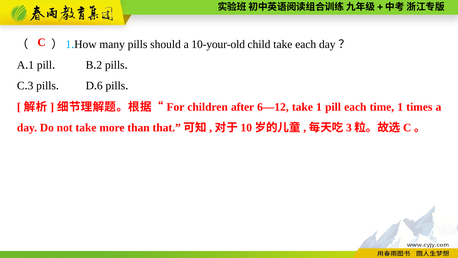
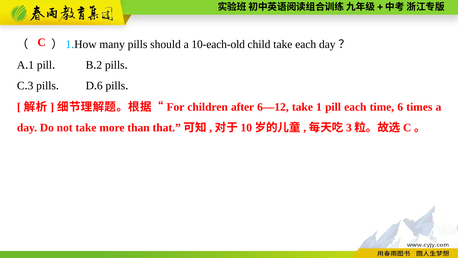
10-your-old: 10-your-old -> 10-each-old (218, 44)
time 1: 1 -> 6 (400, 107)
